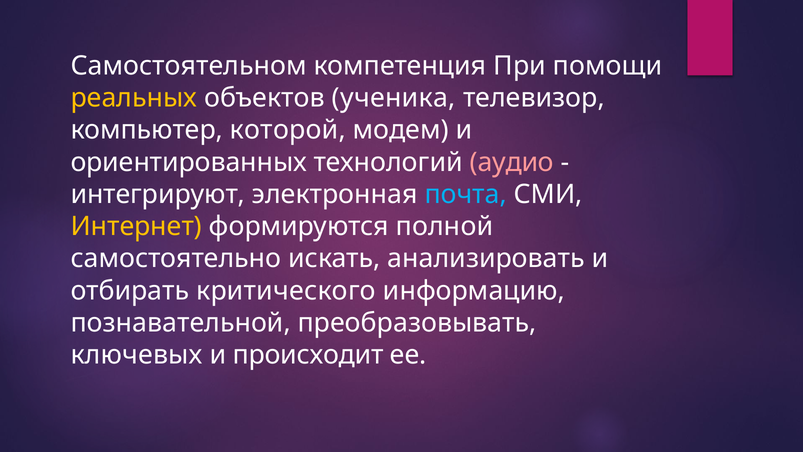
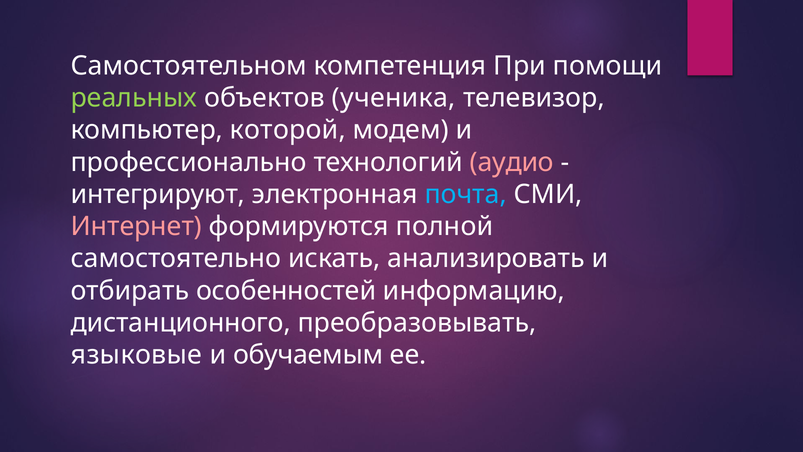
реальных colour: yellow -> light green (134, 98)
ориентированных: ориентированных -> профессионально (189, 162)
Интернет colour: yellow -> pink (136, 226)
критического: критического -> особенностей (286, 291)
познавательной: познавательной -> дистанционного (181, 323)
ключевых: ключевых -> языковые (136, 355)
происходит: происходит -> обучаемым (308, 355)
